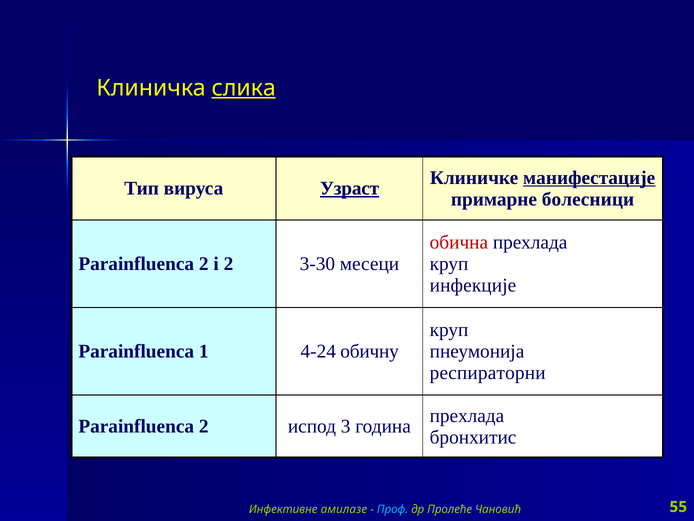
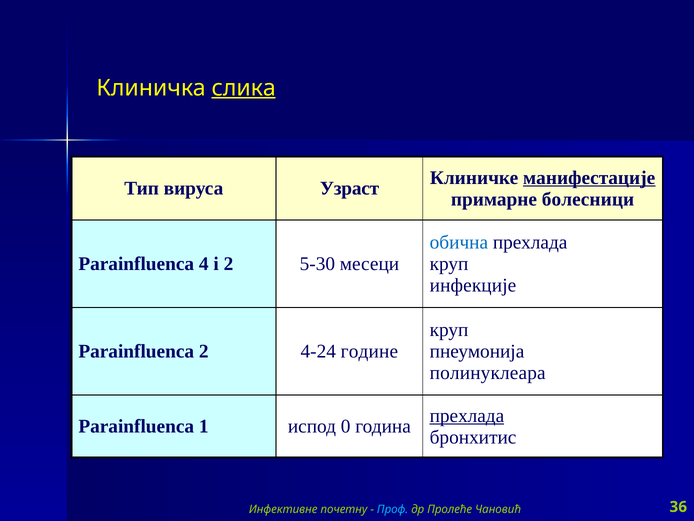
Узраст underline: present -> none (350, 188)
обична colour: red -> blue (459, 242)
2: 2 -> 4 (204, 264)
3-30: 3-30 -> 5-30 (317, 264)
Parainfluenca 1: 1 -> 2 (204, 351)
обичну: обичну -> године (369, 351)
респираторни: респираторни -> полинуклеара (488, 373)
прехлада underline: none -> present (467, 415)
2: 2 -> 1 (204, 426)
3: 3 -> 0 (346, 426)
амилазе: амилазе -> почетну (344, 509)
55: 55 -> 36 (678, 506)
